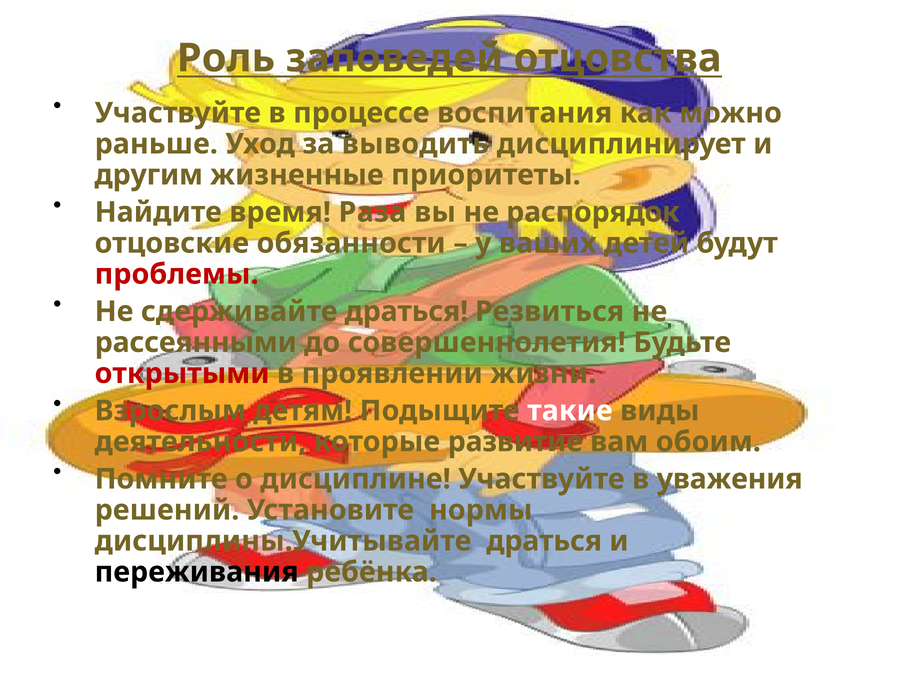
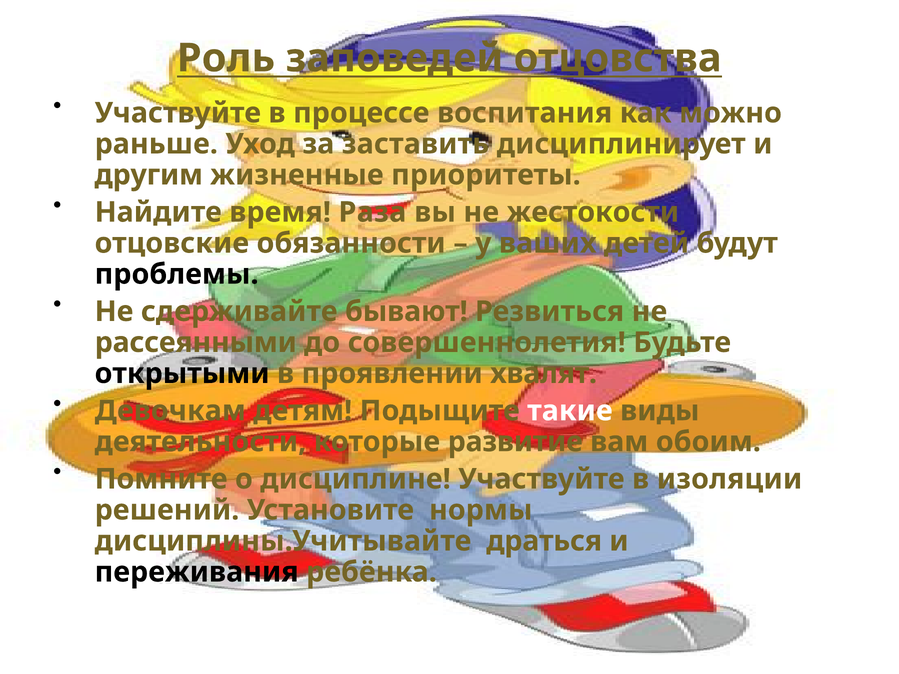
выводить: выводить -> заставить (415, 144)
распорядок: распорядок -> жестокости (593, 212)
проблемы colour: red -> black (177, 274)
сдерживайте драться: драться -> бывают (406, 312)
открытыми colour: red -> black (182, 374)
жизни: жизни -> хвалят (544, 374)
Взрослым: Взрослым -> Девочкам (170, 411)
уважения: уважения -> изоляции (729, 479)
